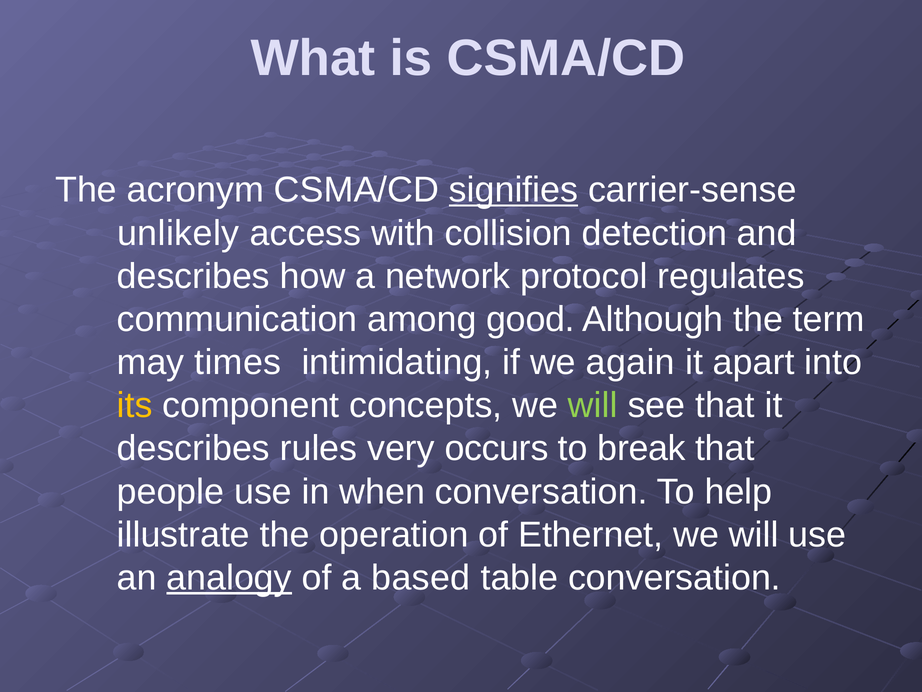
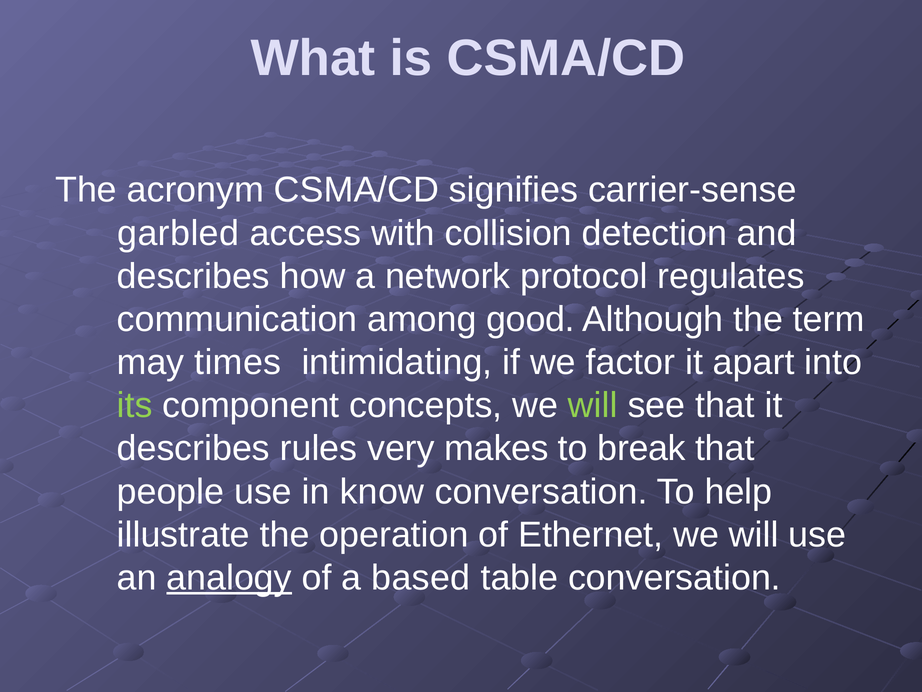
signifies underline: present -> none (514, 190)
unlikely: unlikely -> garbled (178, 233)
again: again -> factor (630, 362)
its colour: yellow -> light green (135, 405)
occurs: occurs -> makes (497, 448)
when: when -> know (382, 491)
